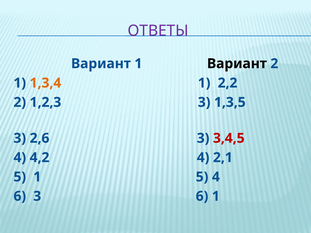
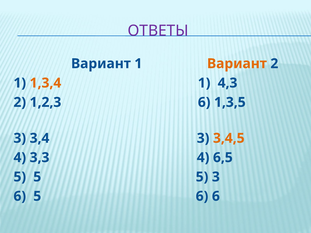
Вариант colour: black -> orange (237, 64)
2,2: 2,2 -> 4,3 (228, 83)
1,2,3 3: 3 -> 6 (204, 102)
2,6: 2,6 -> 3,4 (40, 138)
3,4,5 colour: red -> orange (229, 138)
4,2: 4,2 -> 3,3 (40, 158)
2,1: 2,1 -> 6,5 (223, 158)
1: 1 -> 5 (37, 177)
5 4: 4 -> 3 (216, 177)
6 3: 3 -> 5 (37, 196)
6 1: 1 -> 6 (216, 196)
